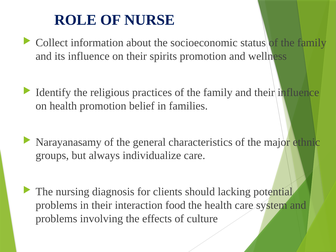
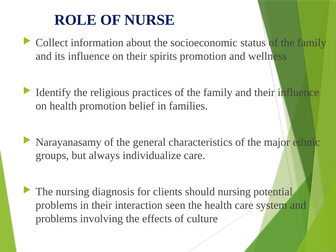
should lacking: lacking -> nursing (234, 192)
food: food -> seen (175, 205)
